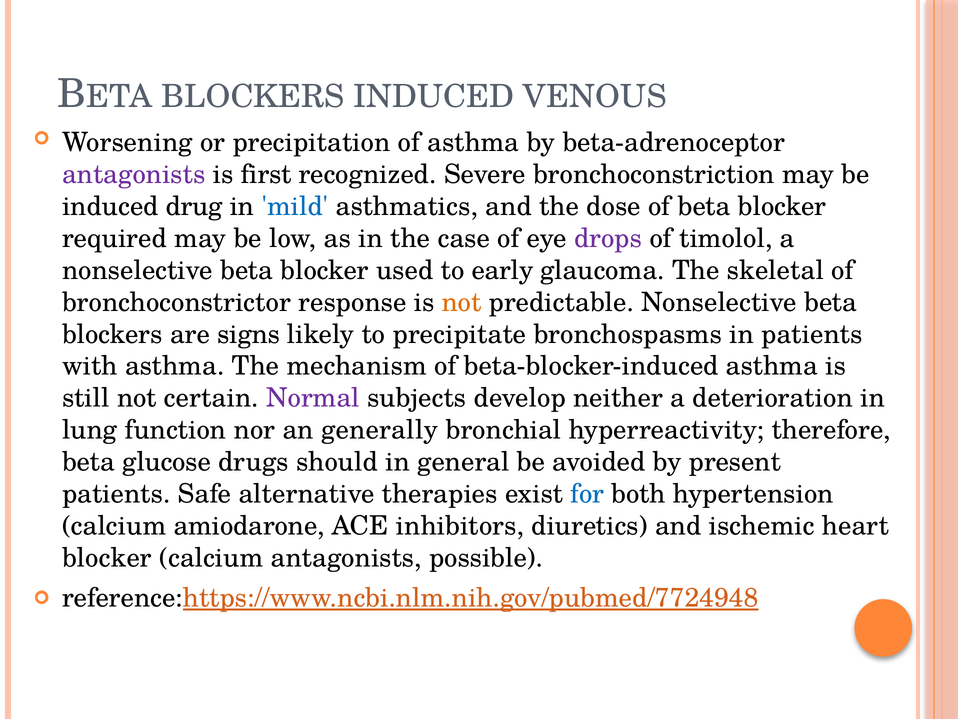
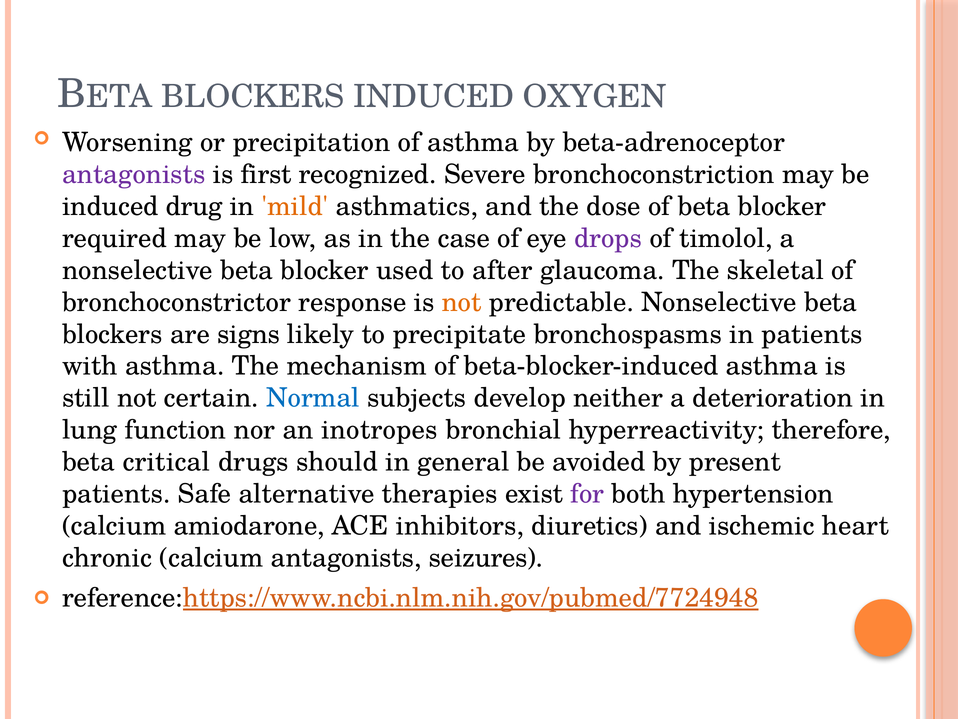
VENOUS: VENOUS -> OXYGEN (595, 96)
mild colour: blue -> orange (295, 206)
early: early -> after (502, 270)
Normal colour: purple -> blue (313, 398)
generally: generally -> inotropes (380, 430)
glucose: glucose -> critical (166, 462)
for colour: blue -> purple (587, 494)
blocker: blocker -> chronic (107, 558)
possible: possible -> seizures (486, 558)
